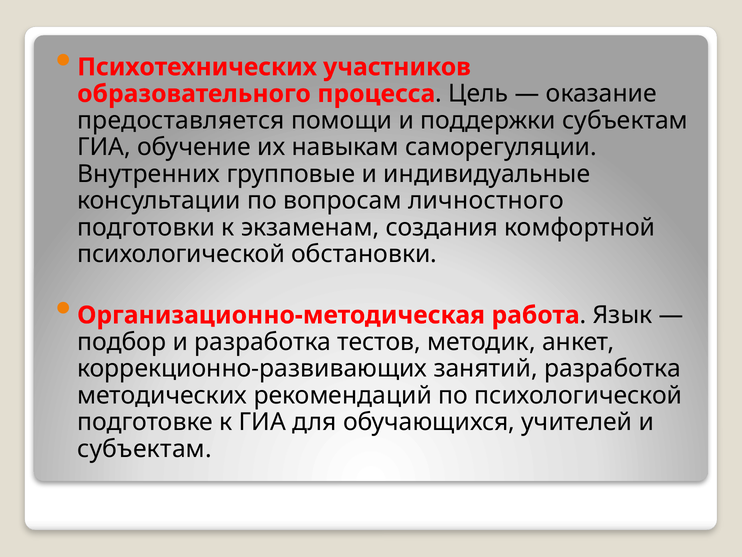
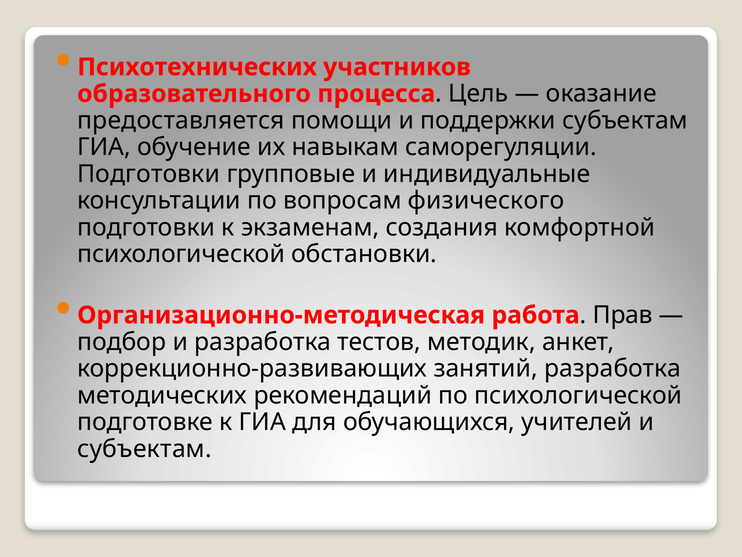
Внутренних: Внутренних -> Подготовки (149, 174)
личностного: личностного -> физического (486, 201)
Язык: Язык -> Прав (623, 315)
